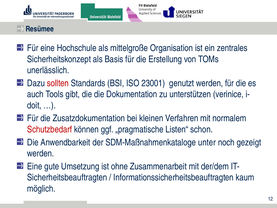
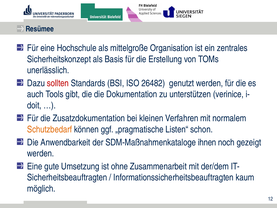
23001: 23001 -> 26482 (153, 83)
Schutzbedarf colour: red -> orange (50, 129)
unter: unter -> ihnen (207, 142)
